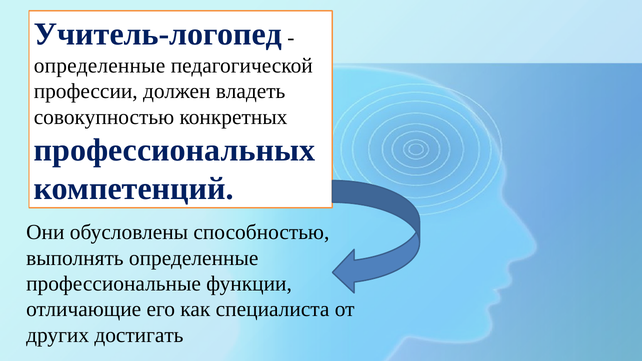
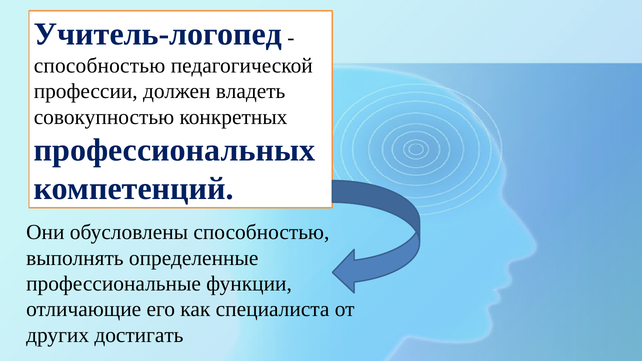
определенные: определенные -> способностью (99, 66)
